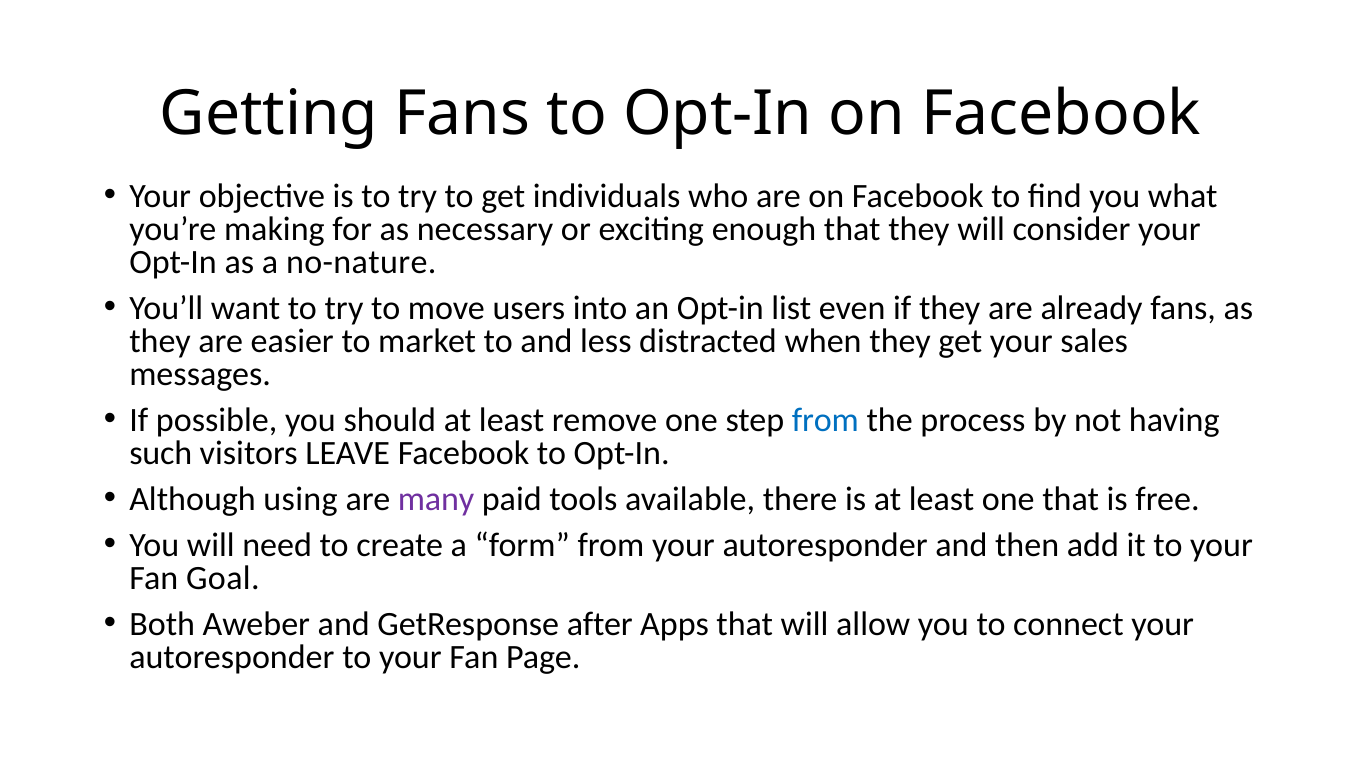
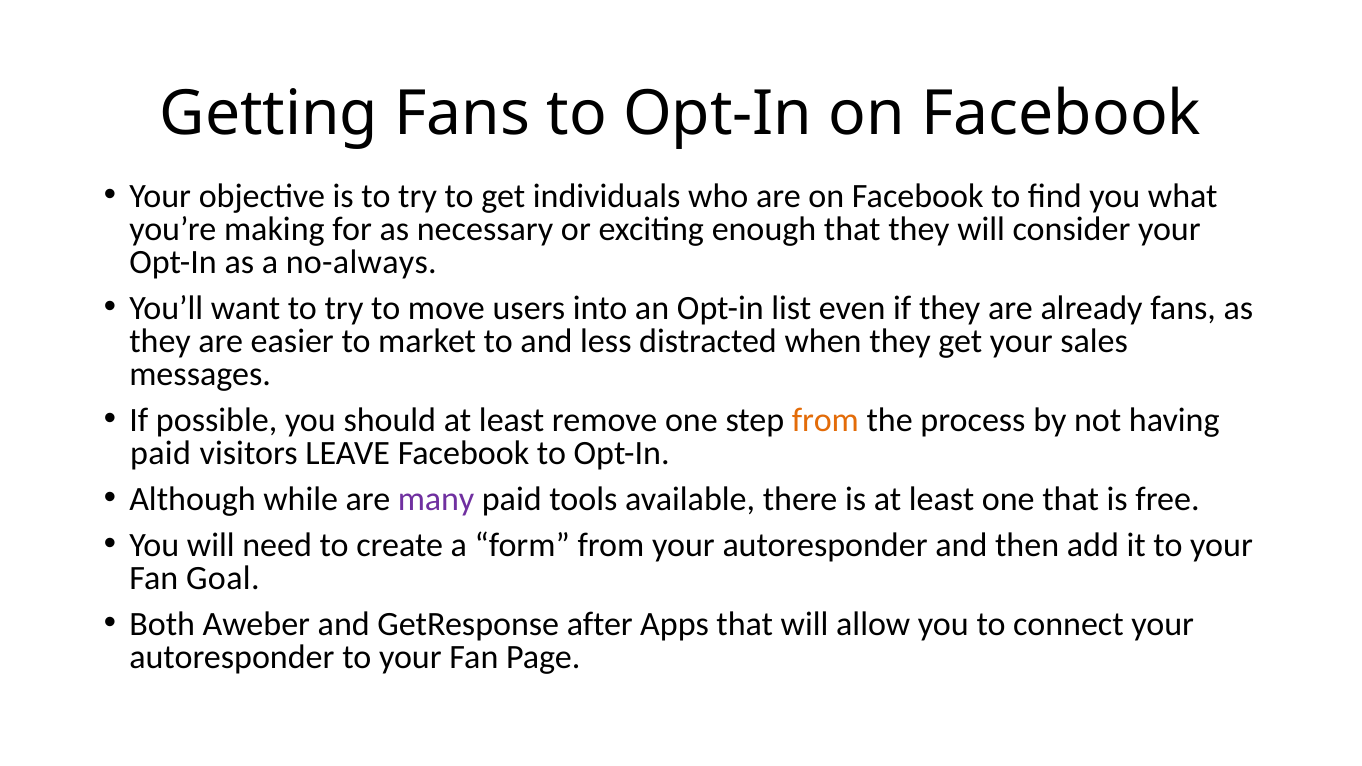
no-nature: no-nature -> no-always (361, 262)
from colour: blue -> orange (825, 420)
such: such -> paid (161, 453)
using: using -> while (301, 499)
